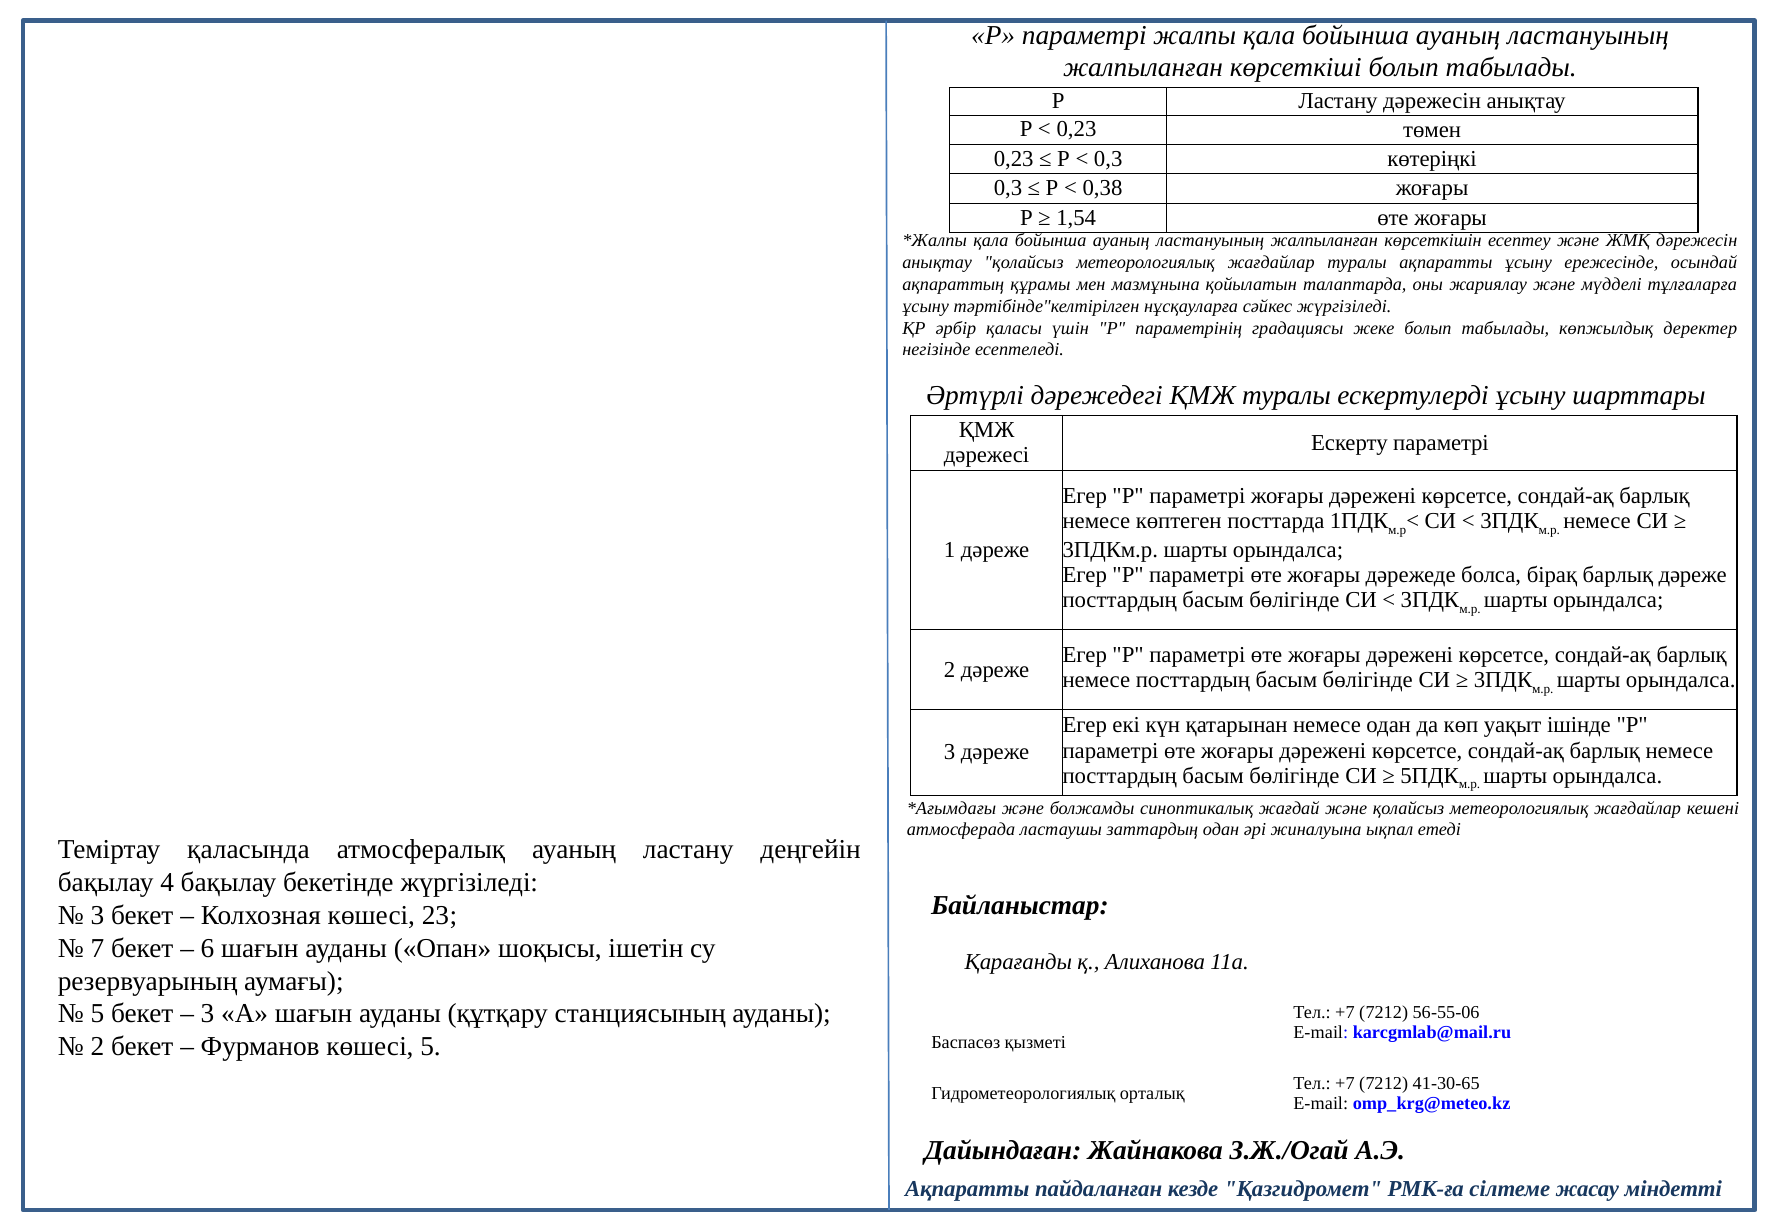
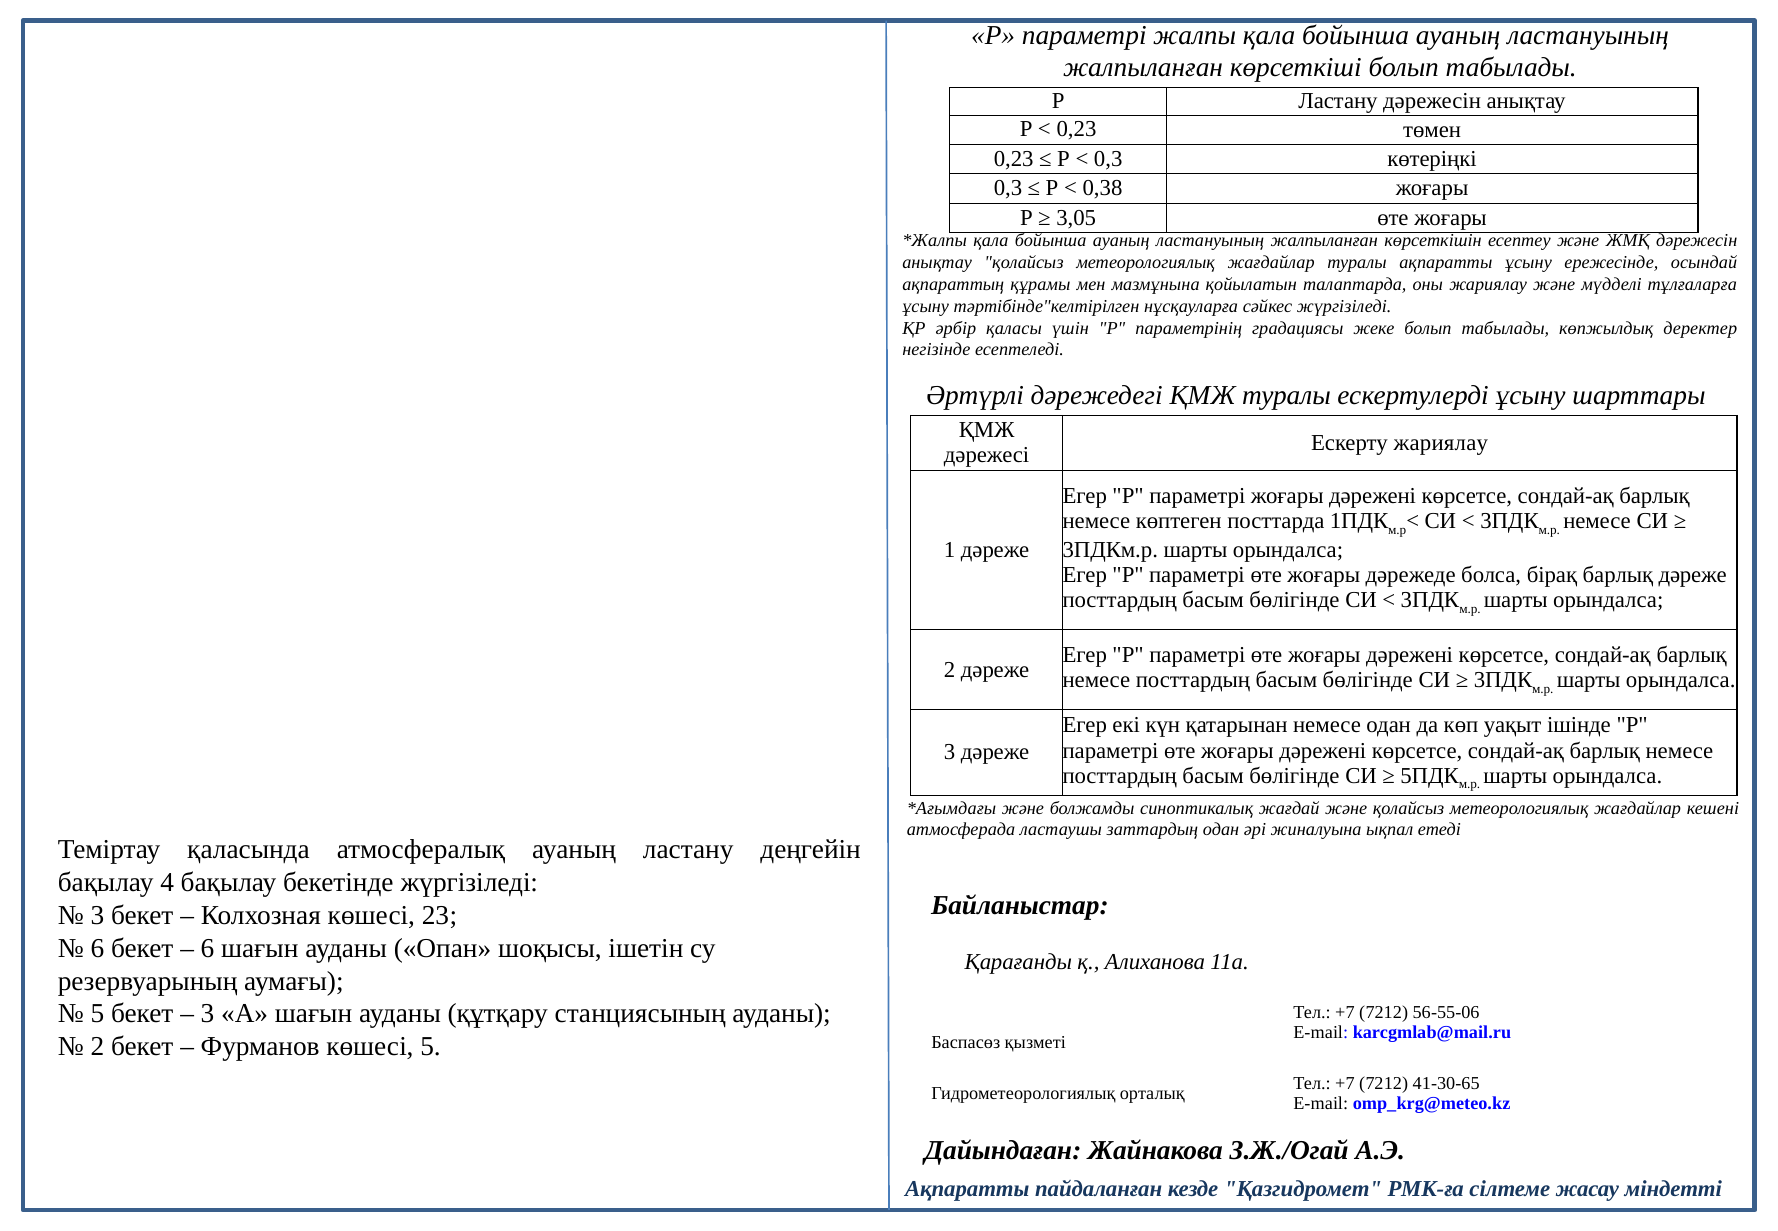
1,54: 1,54 -> 3,05 (1076, 217)
Ескерту параметрі: параметрі -> жариялау (1441, 443)
7: 7 -> 6 (97, 948)
